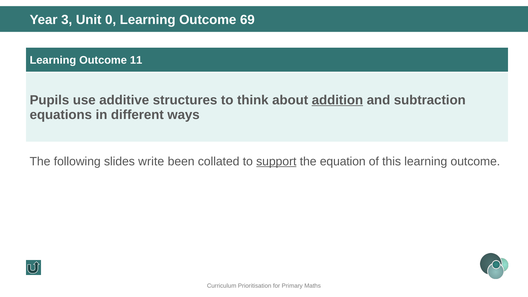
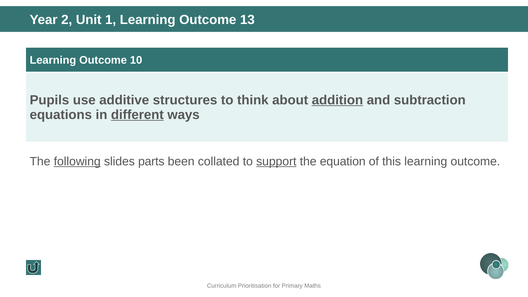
3: 3 -> 2 (67, 20)
0: 0 -> 1 (111, 20)
69: 69 -> 13 (247, 20)
11: 11 -> 10 (136, 60)
different underline: none -> present (137, 115)
following underline: none -> present (77, 161)
write: write -> parts (151, 161)
